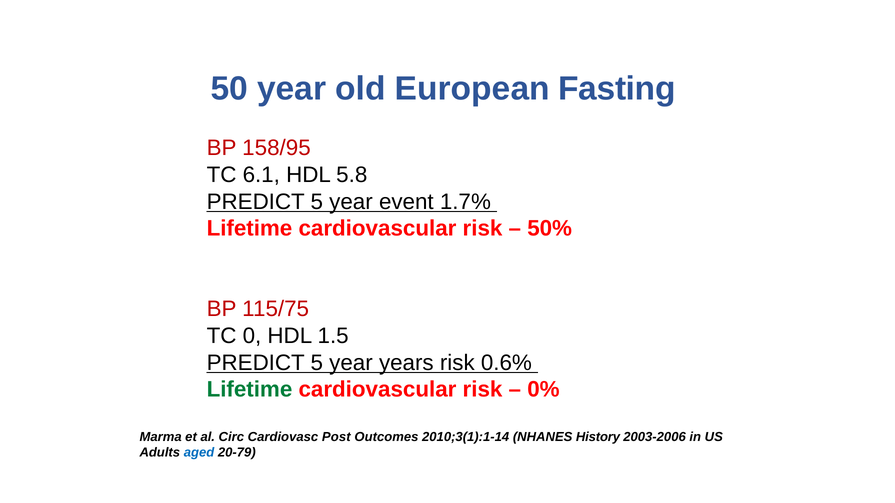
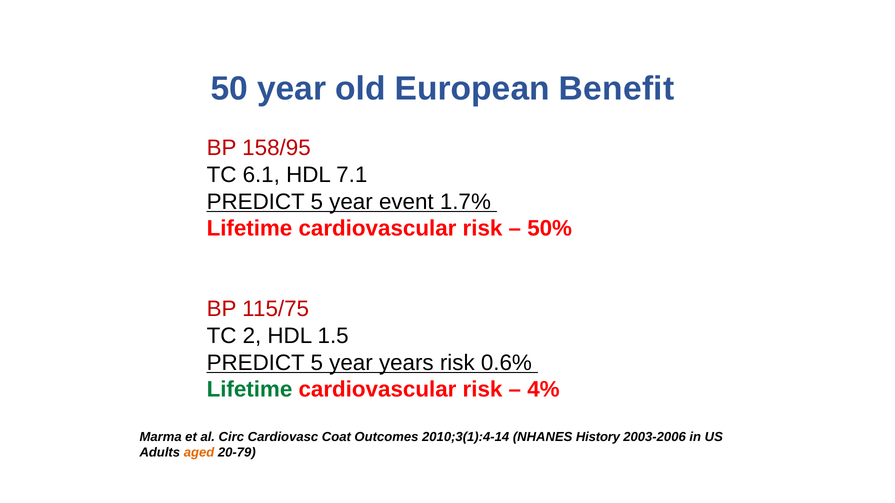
Fasting: Fasting -> Benefit (617, 89)
5.8: 5.8 -> 7.1 (352, 175)
0: 0 -> 2 (252, 336)
0%: 0% -> 4% (543, 390)
Post: Post -> Coat (336, 437)
2010;3(1):1-14: 2010;3(1):1-14 -> 2010;3(1):4-14 (466, 437)
aged colour: blue -> orange (199, 453)
